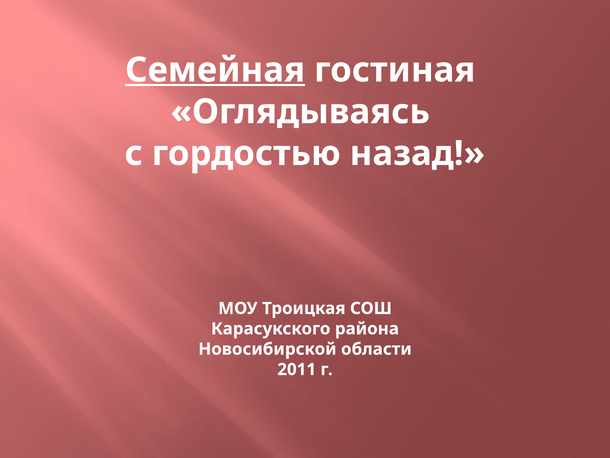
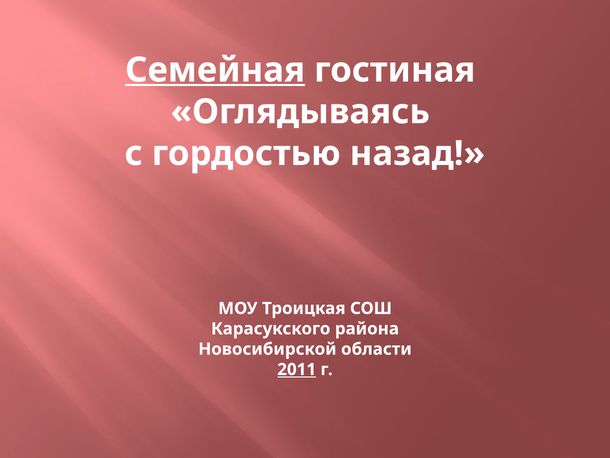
2011 underline: none -> present (297, 369)
